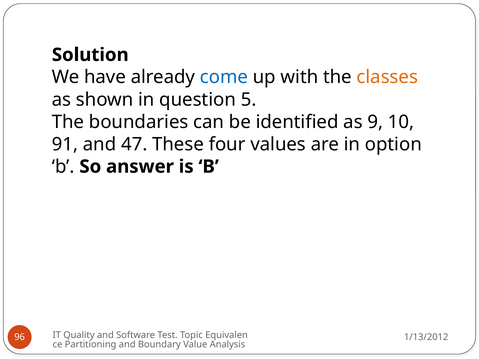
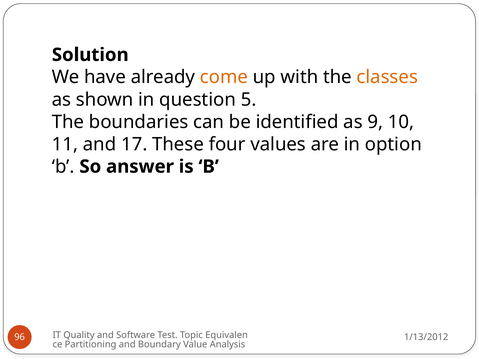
come colour: blue -> orange (224, 77)
91: 91 -> 11 (65, 144)
47: 47 -> 17 (134, 144)
